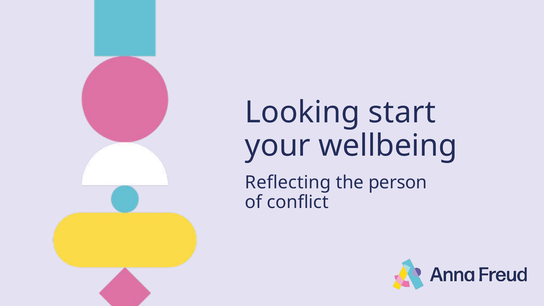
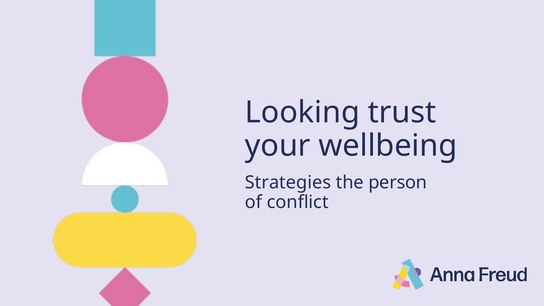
start: start -> trust (402, 113)
Reflecting: Reflecting -> Strategies (288, 183)
